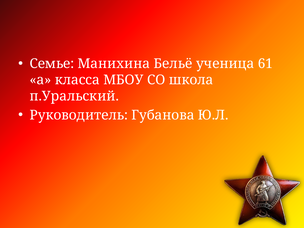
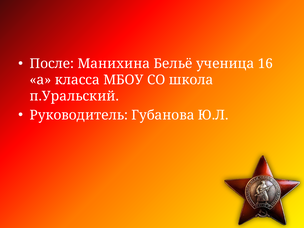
Семье: Семье -> После (52, 64)
61: 61 -> 16 (265, 64)
